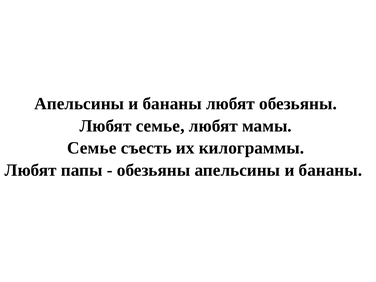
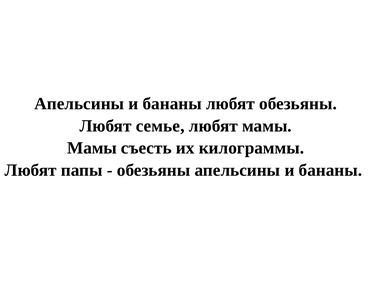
Семье: Семье -> Мамы (92, 148)
